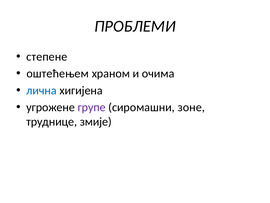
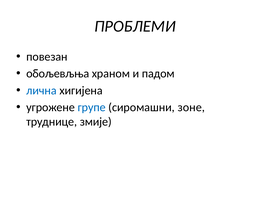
степене: степене -> повезан (47, 57)
оштећењем: оштећењем -> обољевљња (58, 73)
очима: очима -> падом (158, 73)
групе colour: purple -> blue (92, 107)
